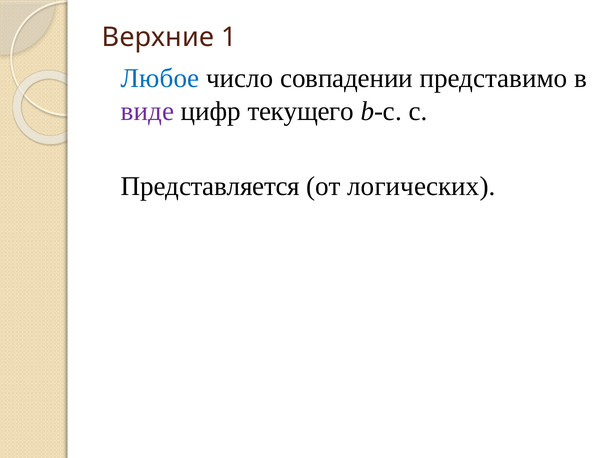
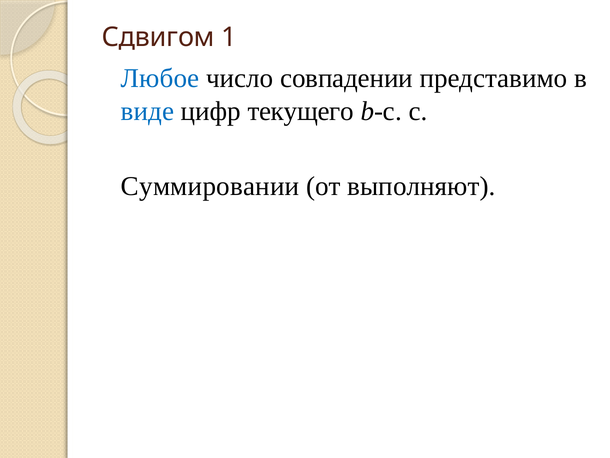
Верхние: Верхние -> Сдвигом (158, 37)
виде colour: purple -> blue (148, 111)
Представляется: Представляется -> Суммировании (210, 186)
логических: логических -> выполняют (421, 186)
